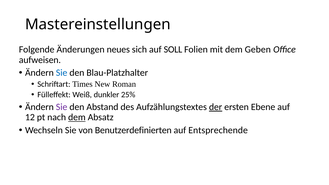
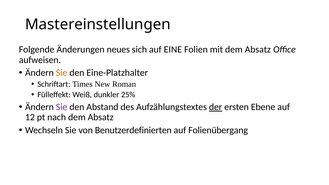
SOLL: SOLL -> EINE (173, 50)
mit dem Geben: Geben -> Absatz (258, 50)
Sie colour: blue -> orange (62, 73)
Blau-Platzhalter: Blau-Platzhalter -> Eine-Platzhalter (117, 73)
dem underline: present -> none (77, 117)
Entsprechende: Entsprechende -> Folienübergang (218, 130)
